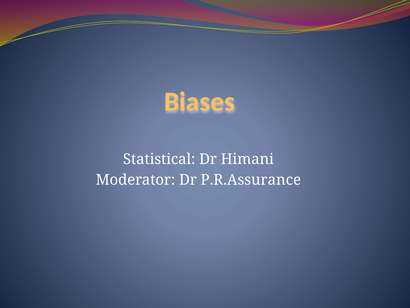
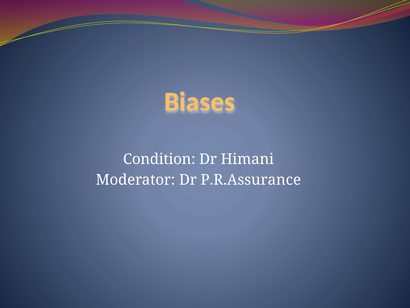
Statistical: Statistical -> Condition (159, 159)
